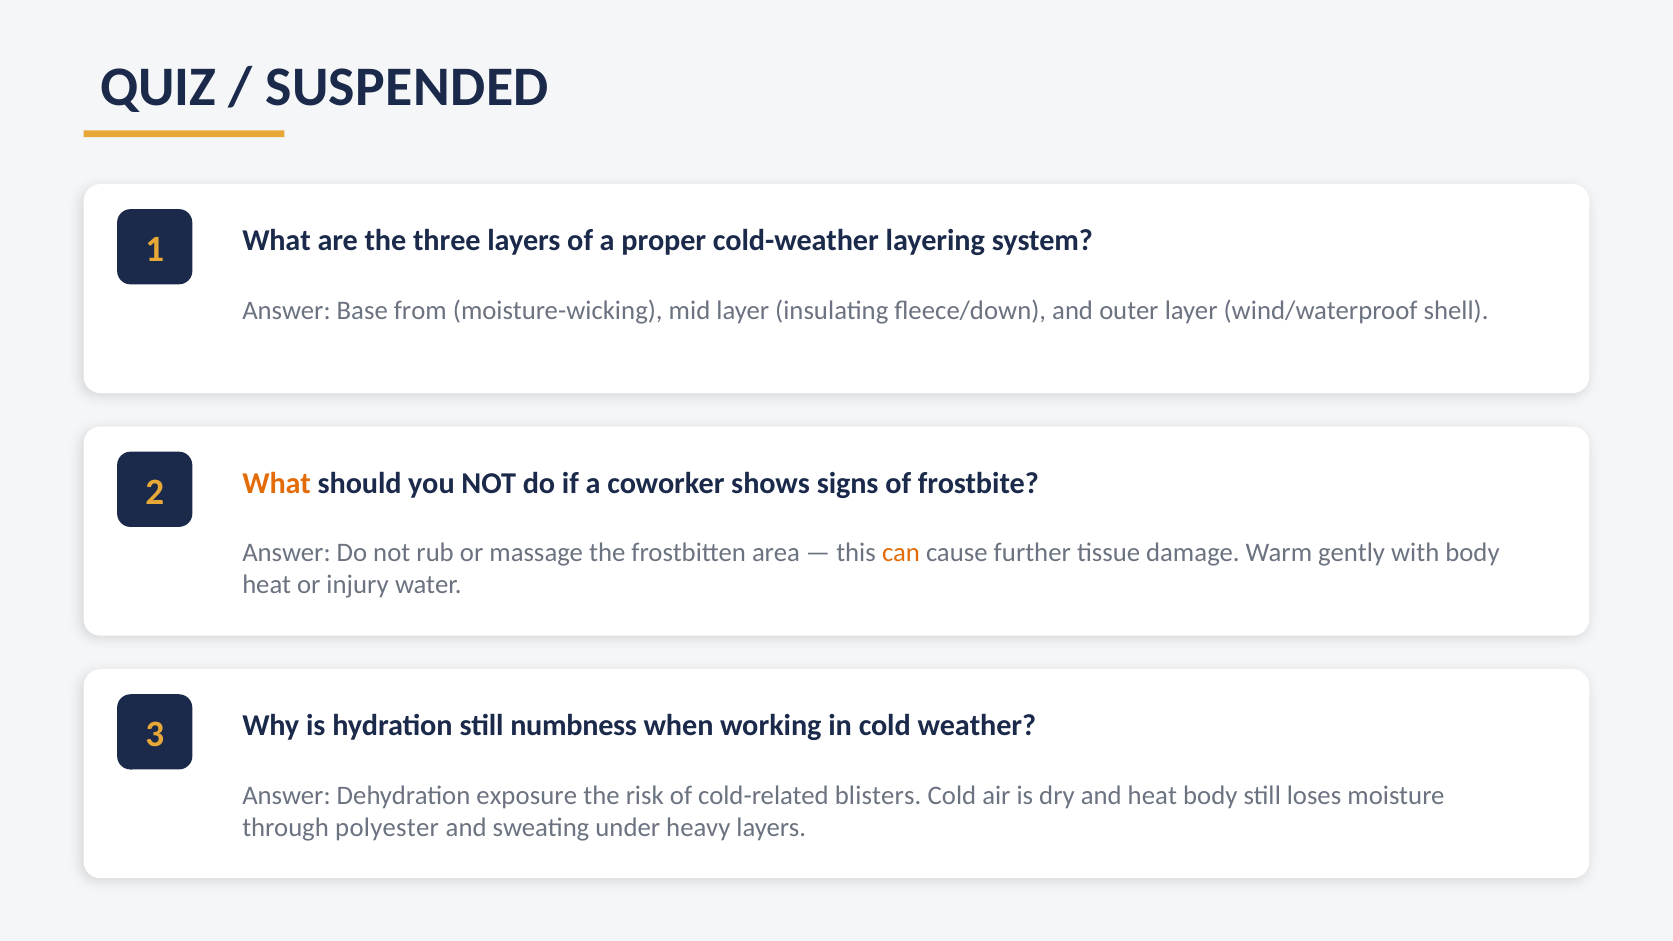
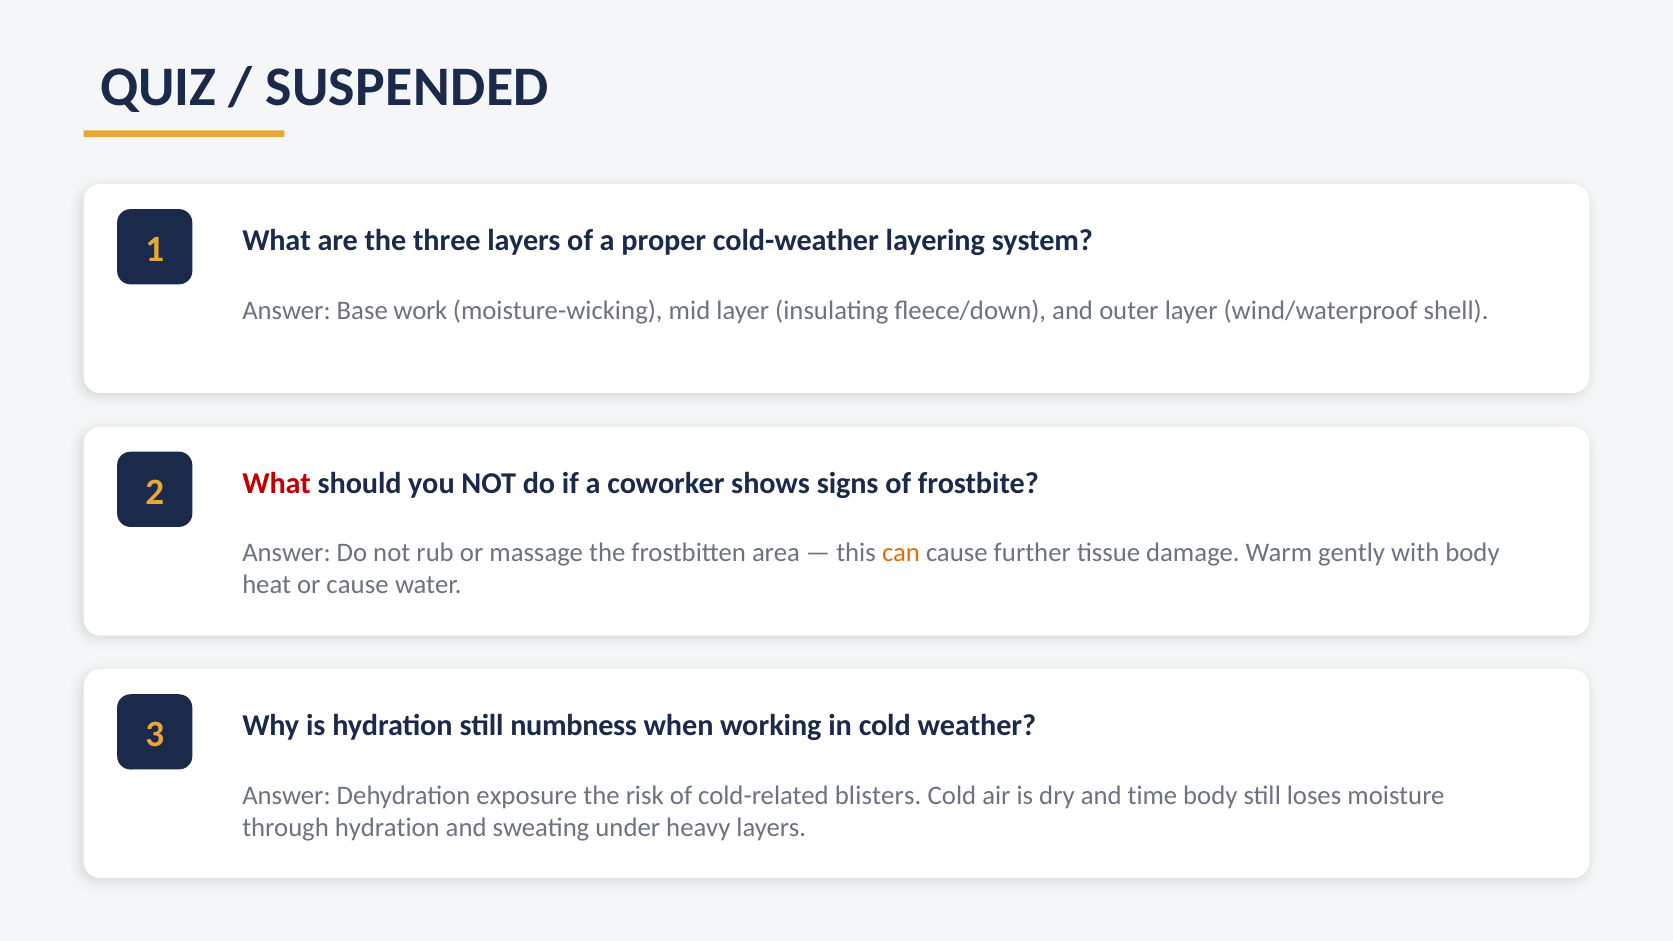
from: from -> work (420, 310)
What colour: orange -> red (277, 483)
or injury: injury -> cause (358, 585)
and heat: heat -> time (1152, 796)
through polyester: polyester -> hydration (387, 828)
